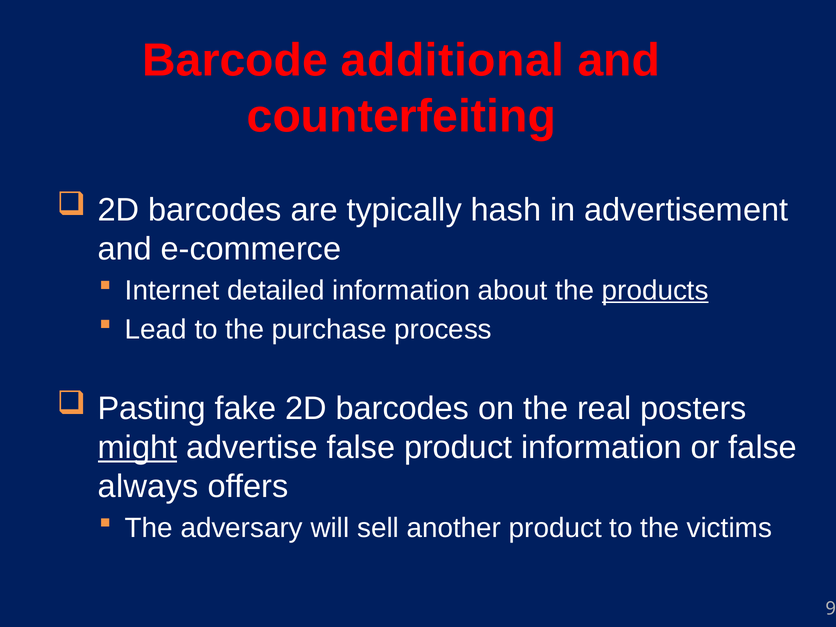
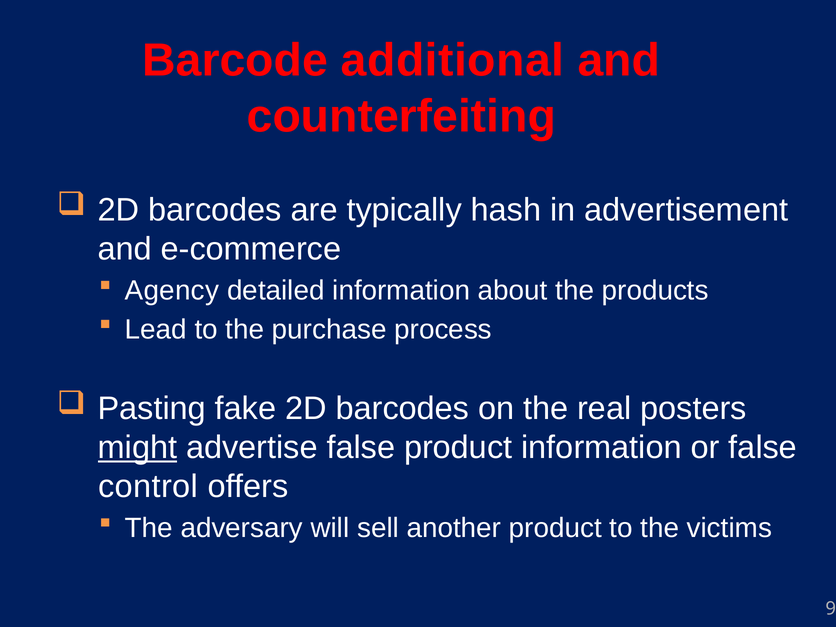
Internet: Internet -> Agency (172, 290)
products underline: present -> none (655, 290)
always: always -> control (148, 487)
